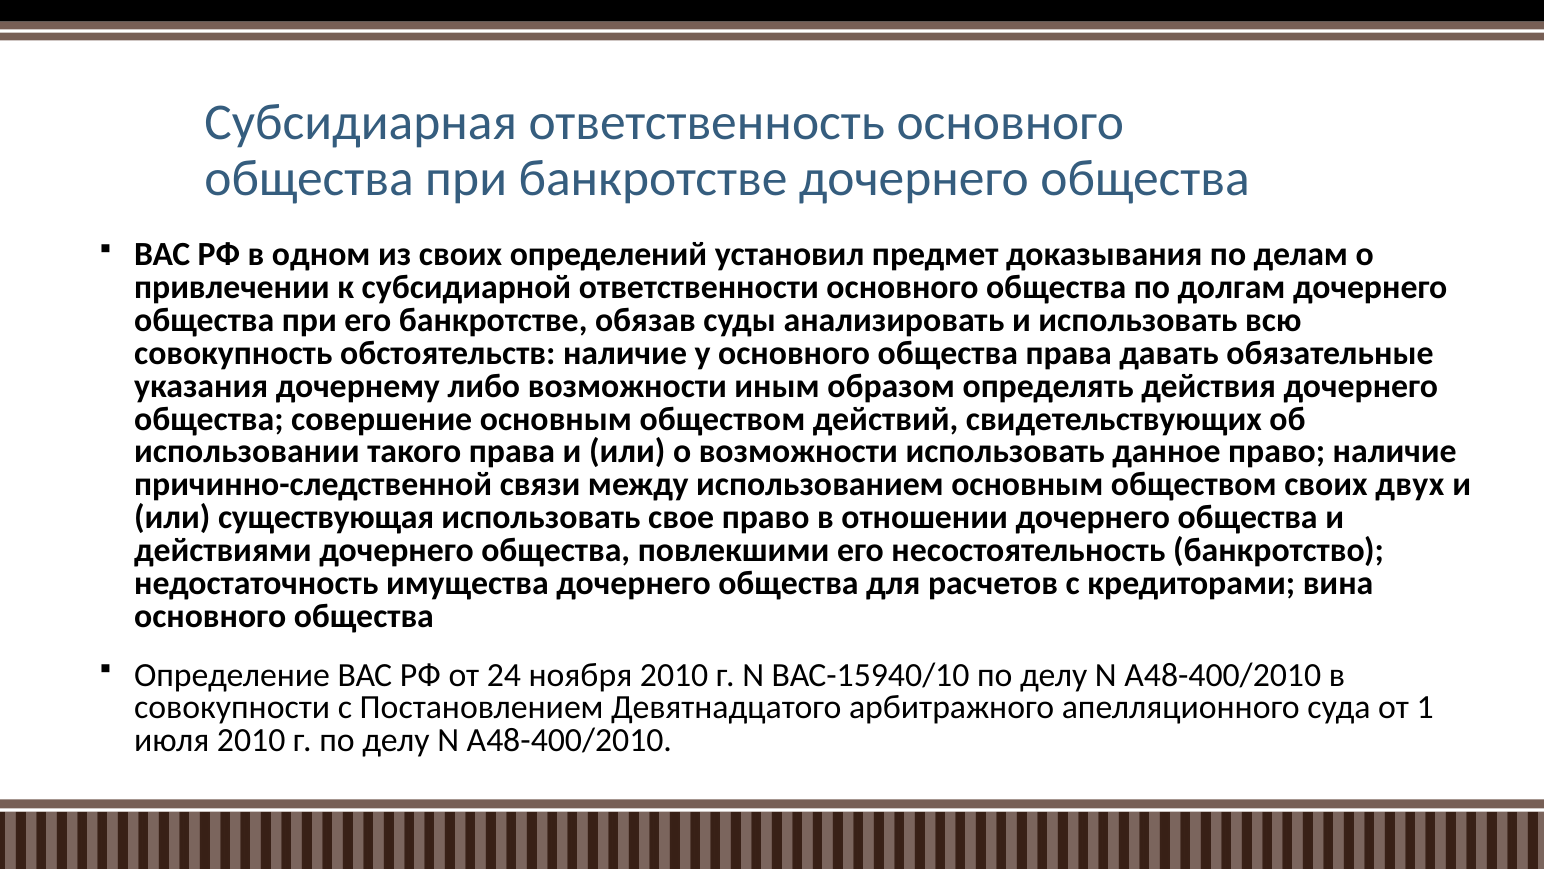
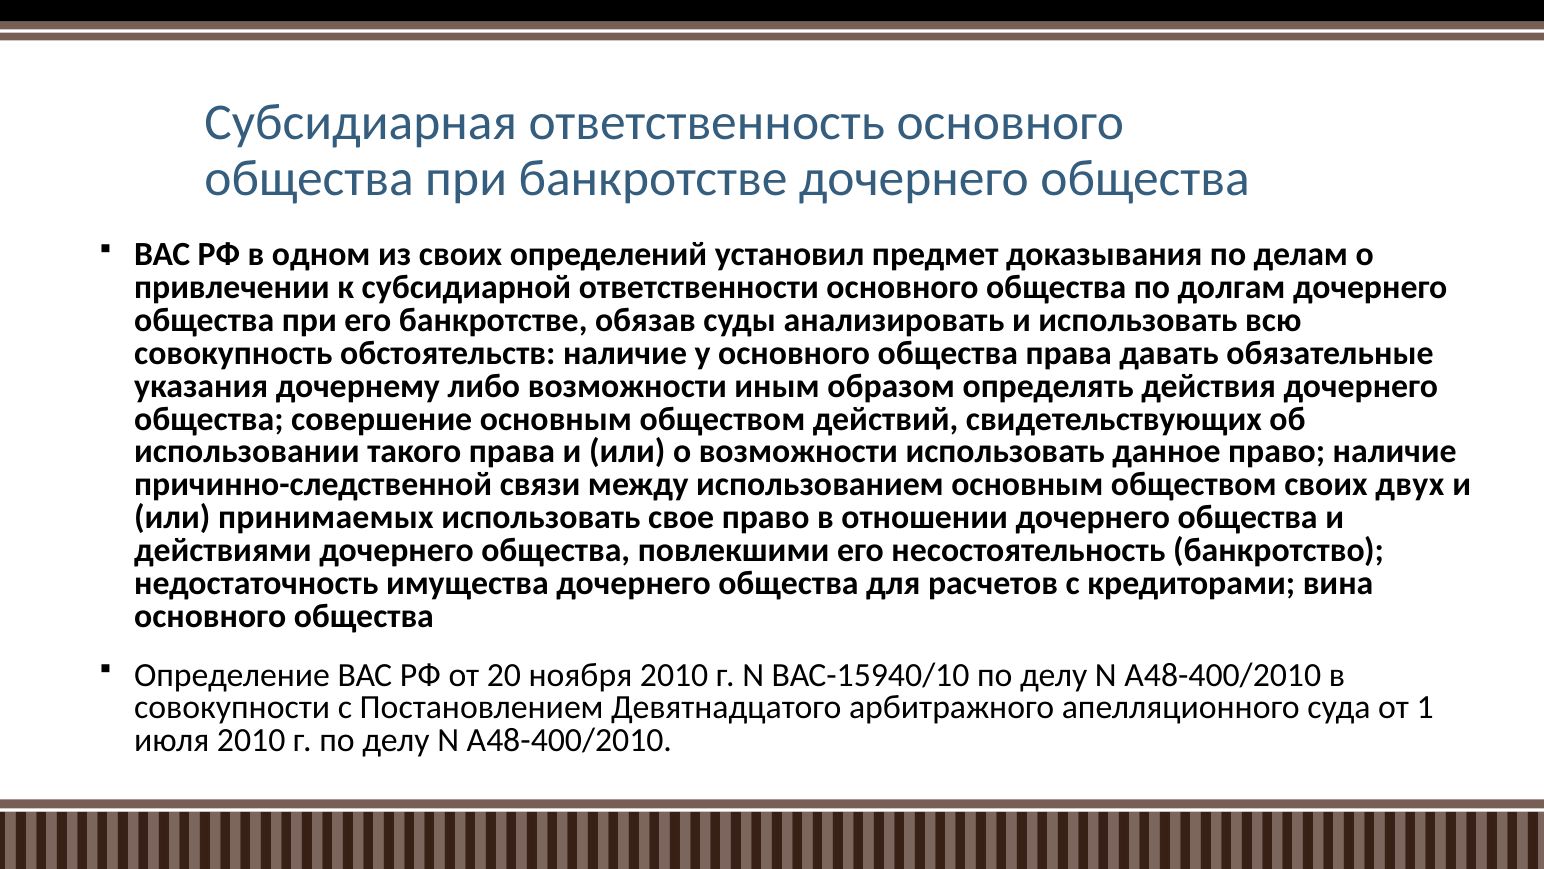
существующая: существующая -> принимаемых (326, 517)
24: 24 -> 20 (504, 675)
